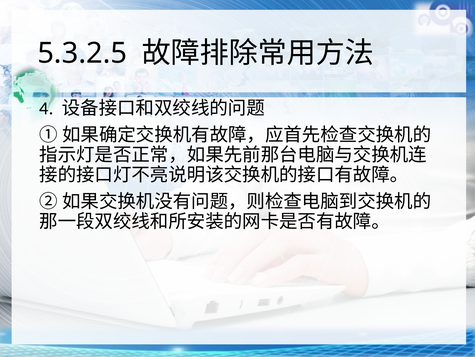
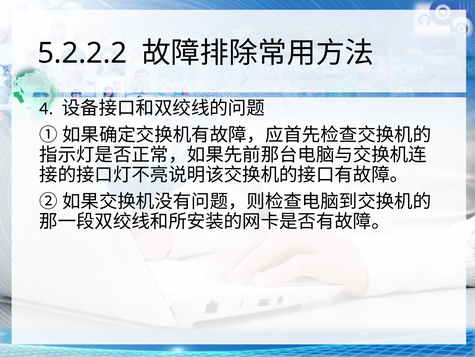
5.3.2.5: 5.3.2.5 -> 5.2.2.2 (82, 53)
